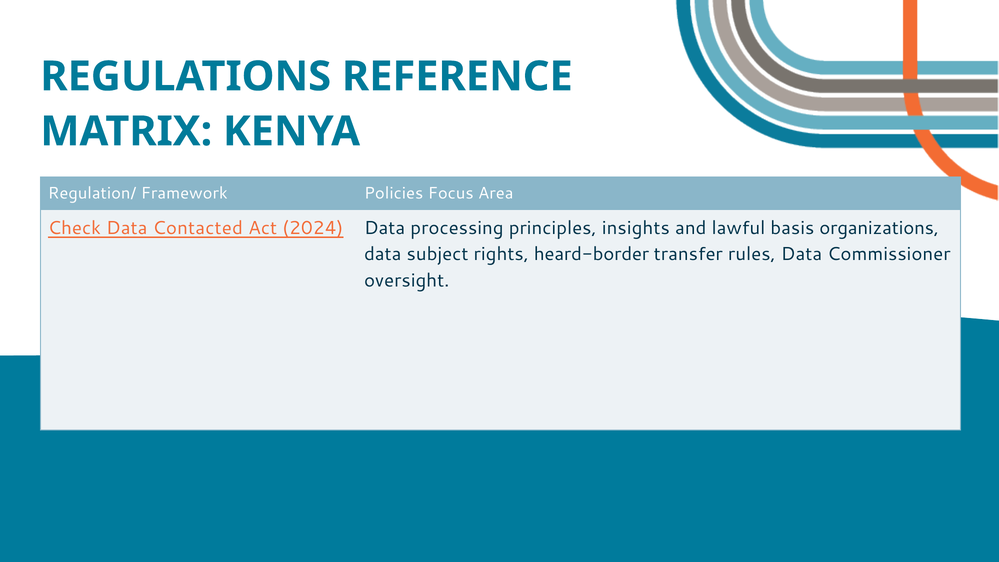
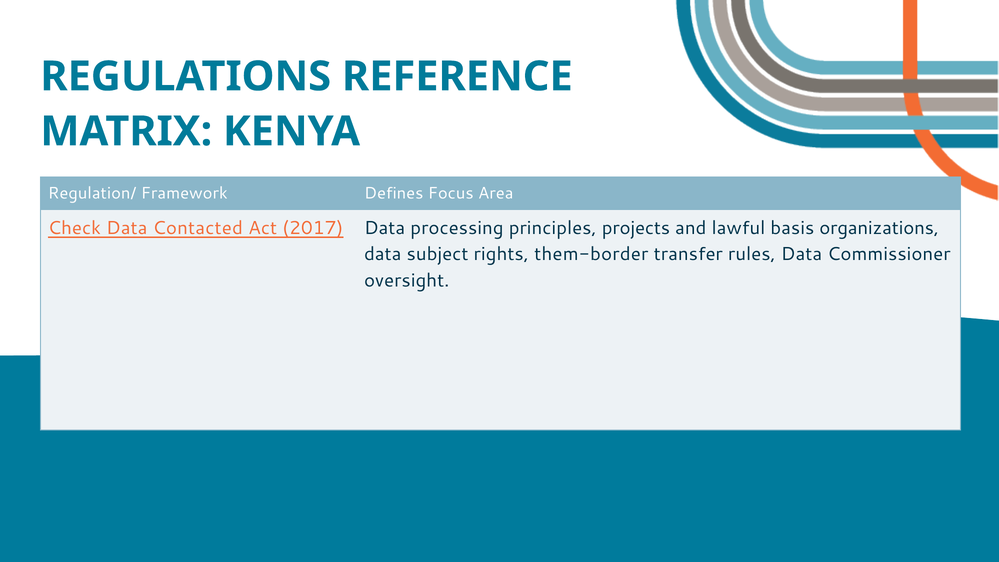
Policies: Policies -> Defines (394, 193)
2024: 2024 -> 2017 (313, 228)
insights: insights -> projects (636, 228)
heard-border: heard-border -> them-border (591, 254)
